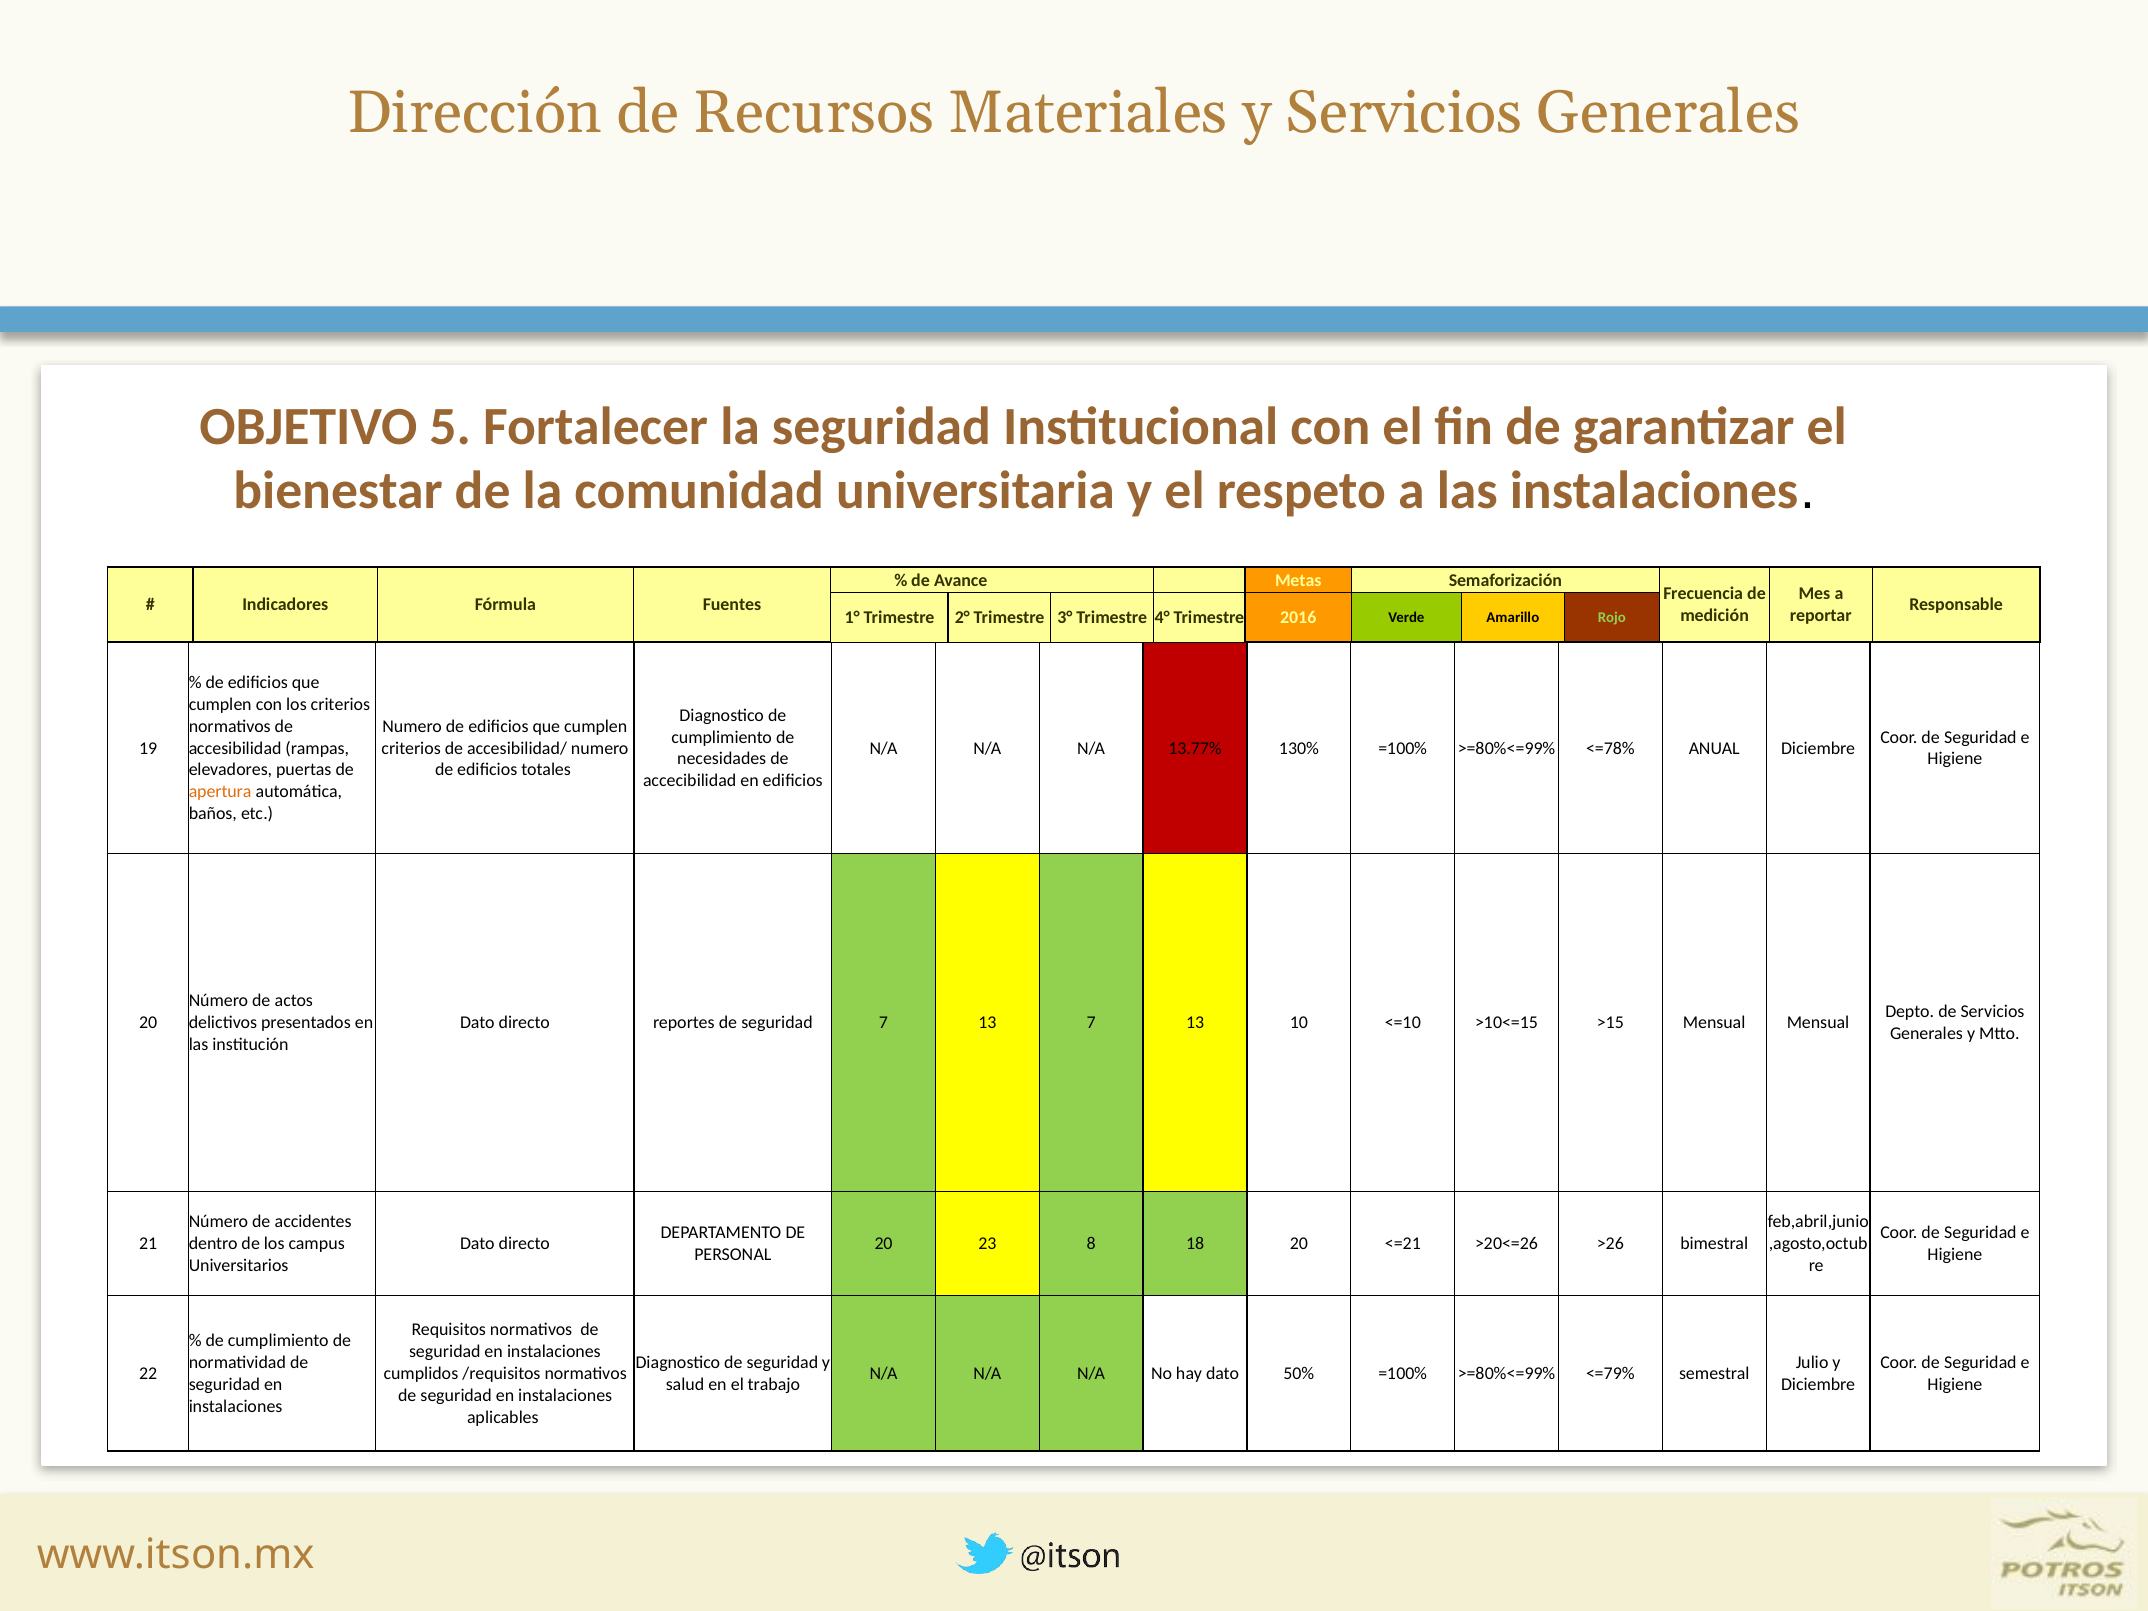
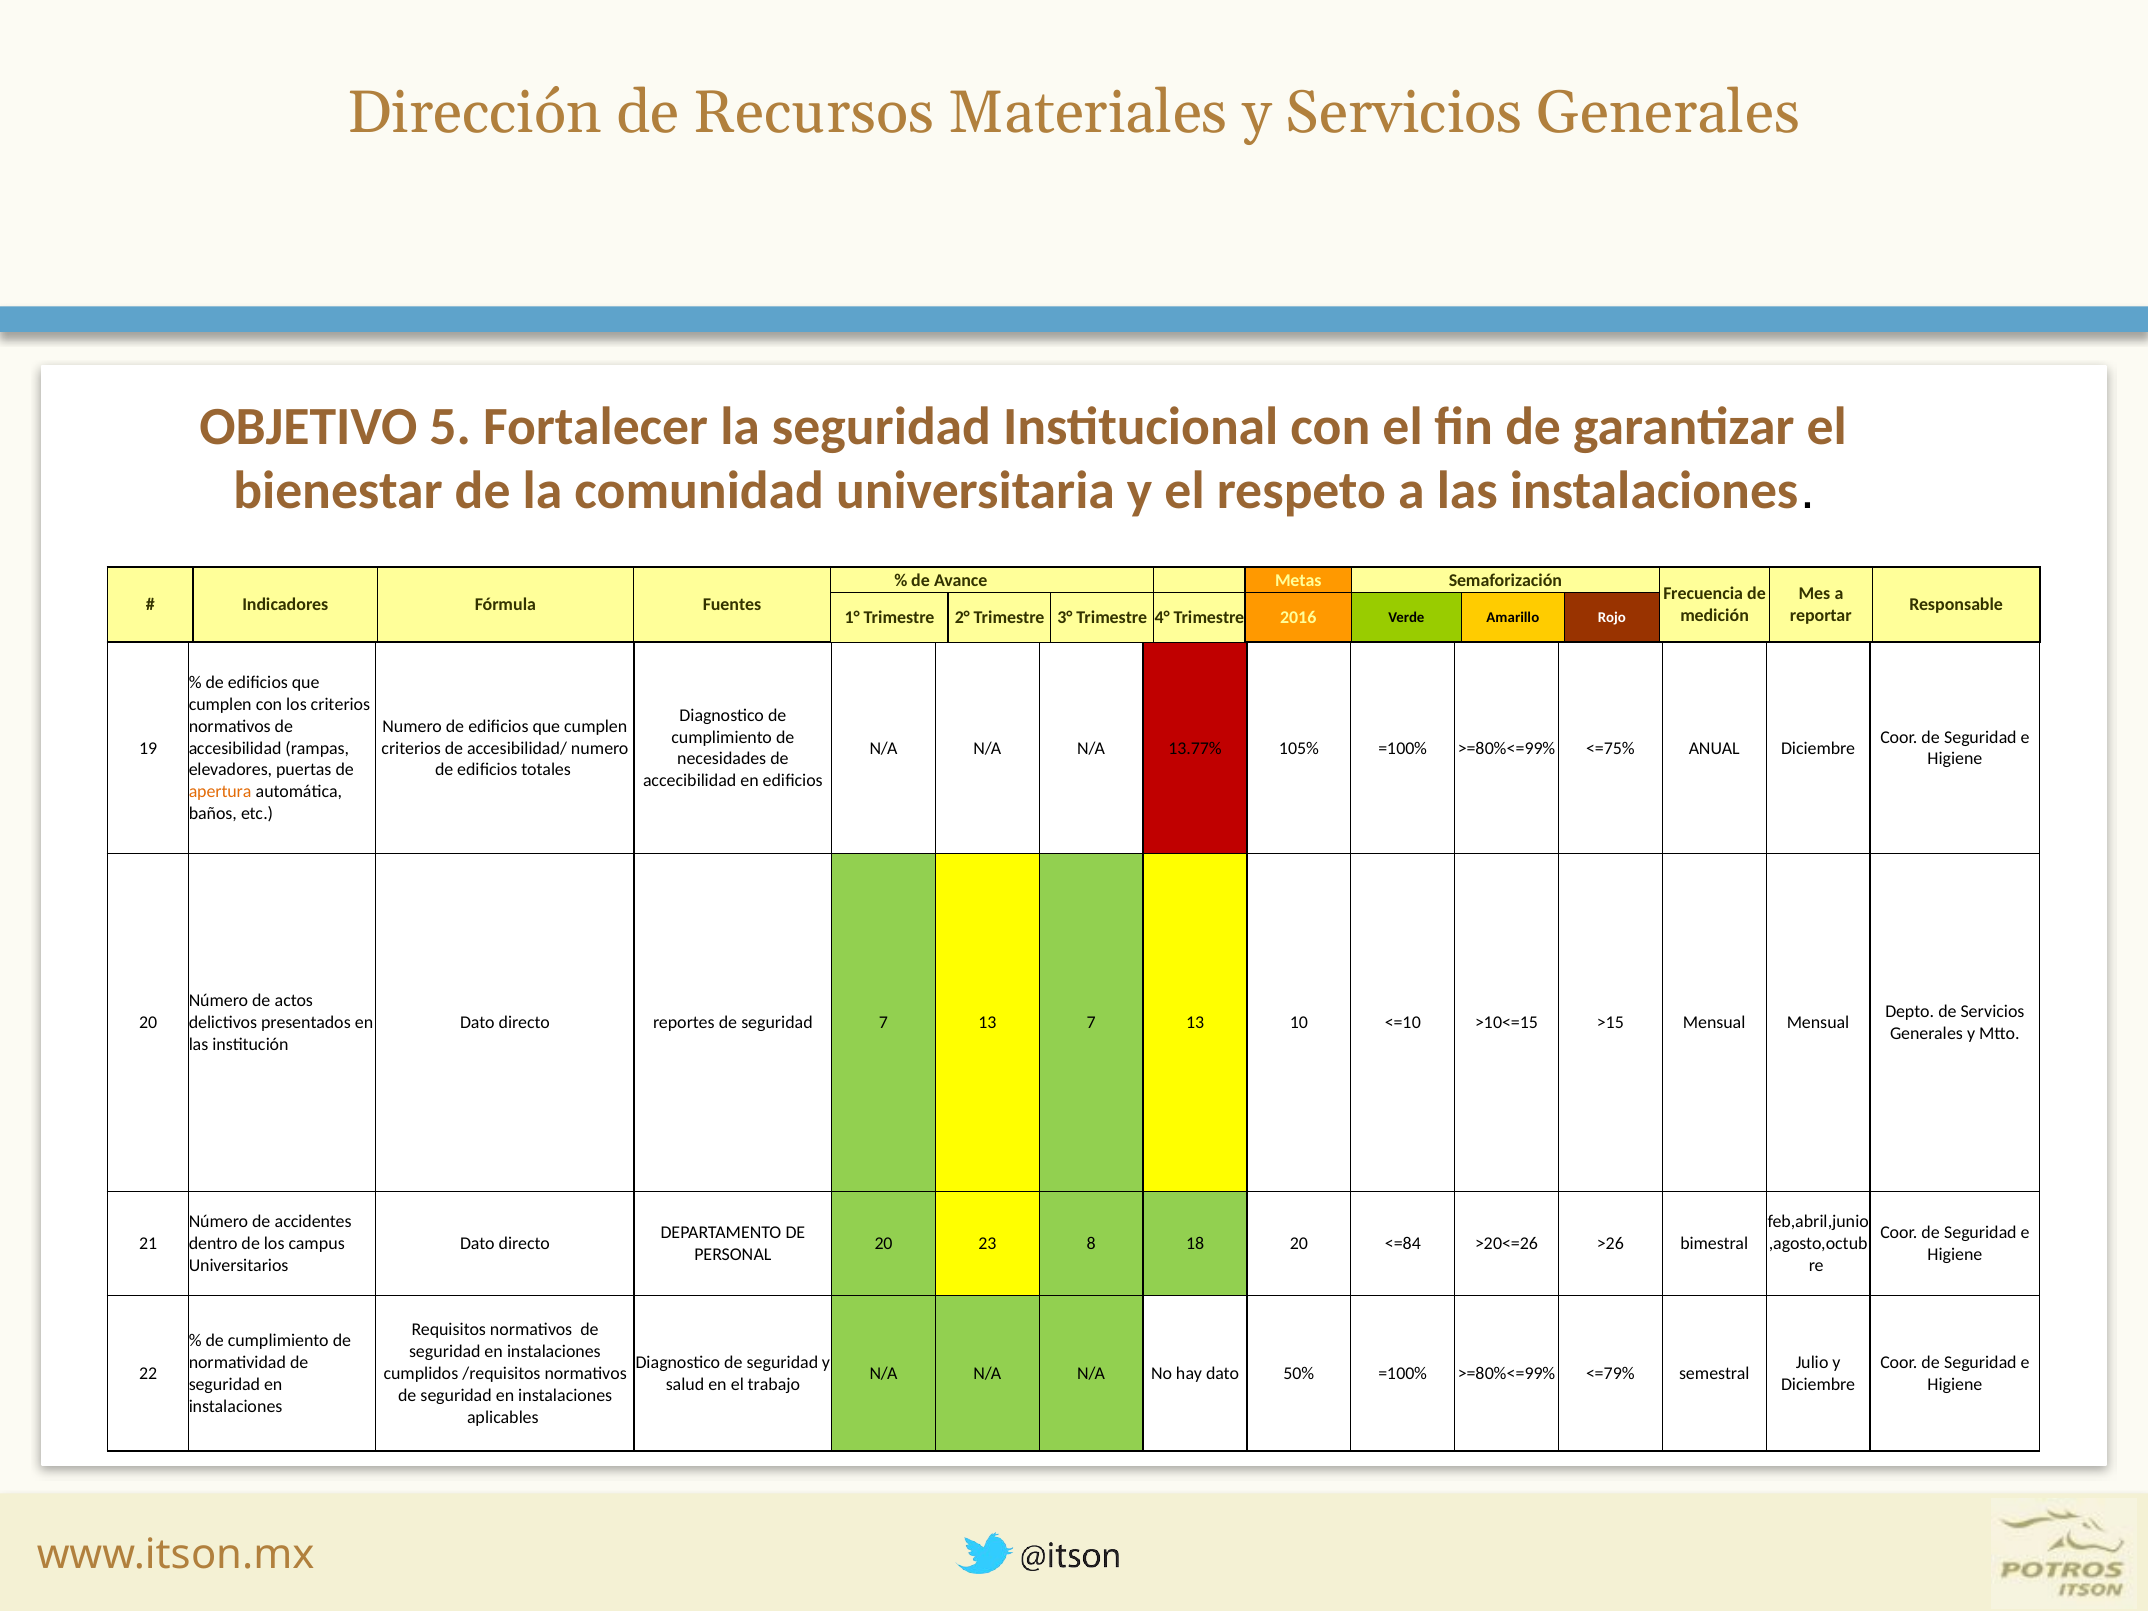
Rojo colour: light green -> white (1612, 618)
130%: 130% -> 105% (1299, 748)
<=78%: <=78% -> <=75% (1610, 748)
<=21: <=21 -> <=84 (1403, 1244)
